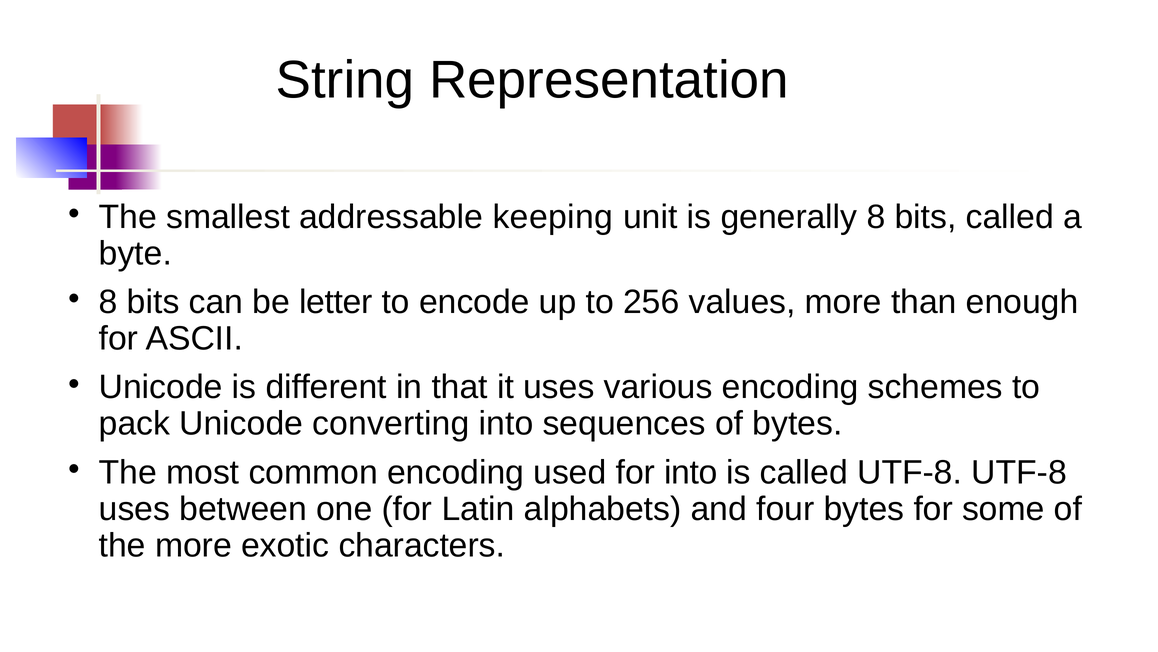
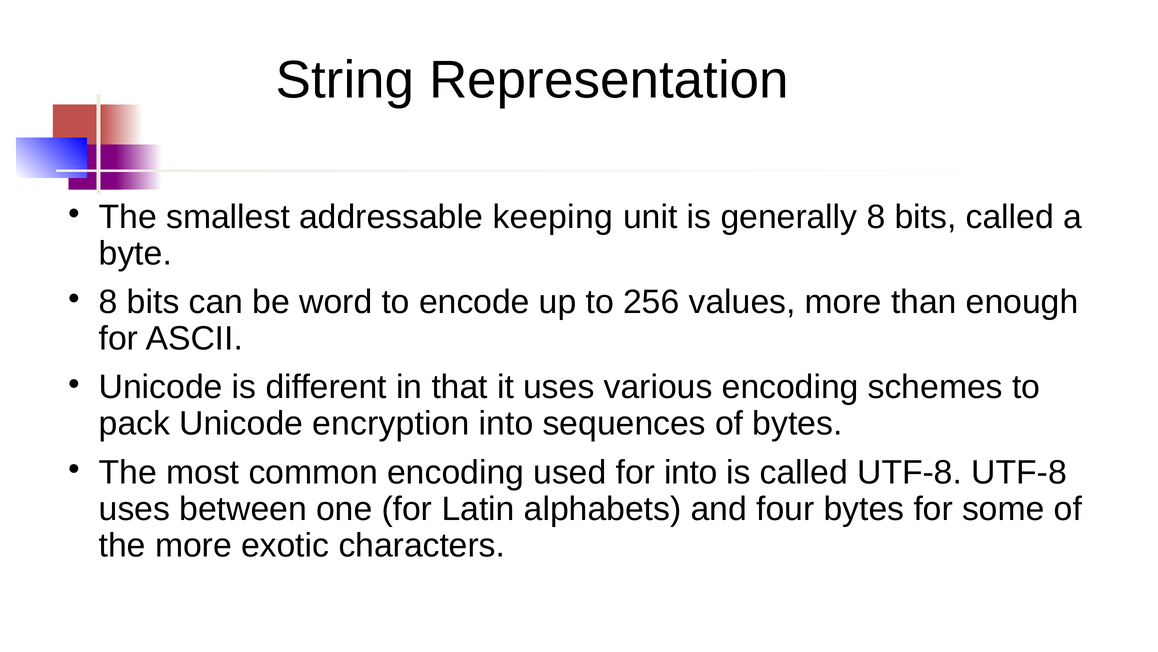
letter: letter -> word (336, 302)
converting: converting -> encryption (391, 423)
